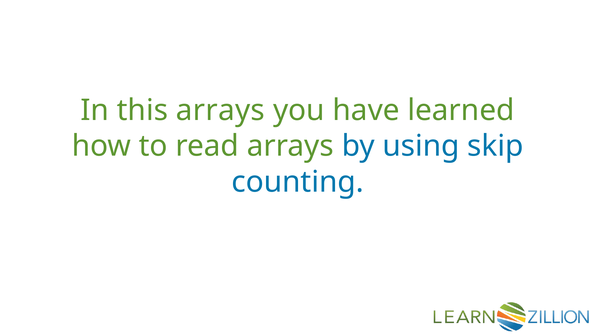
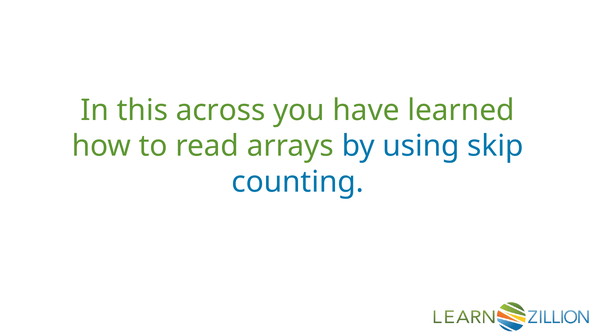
this arrays: arrays -> across (221, 110)
